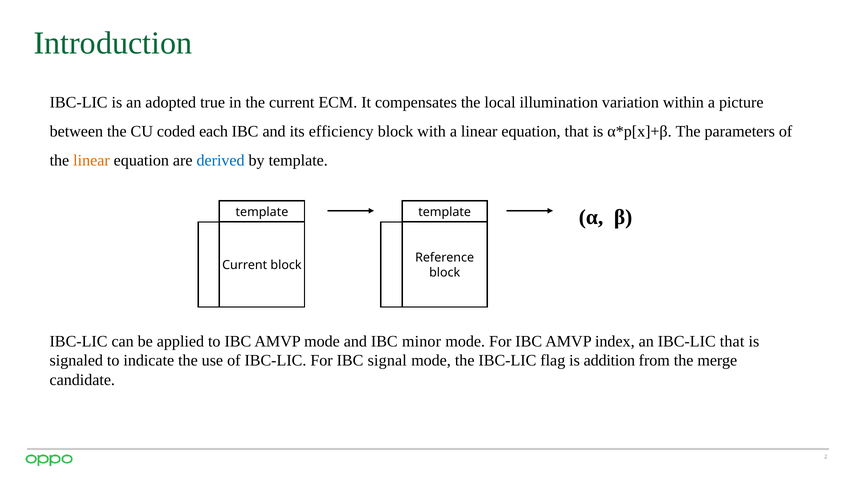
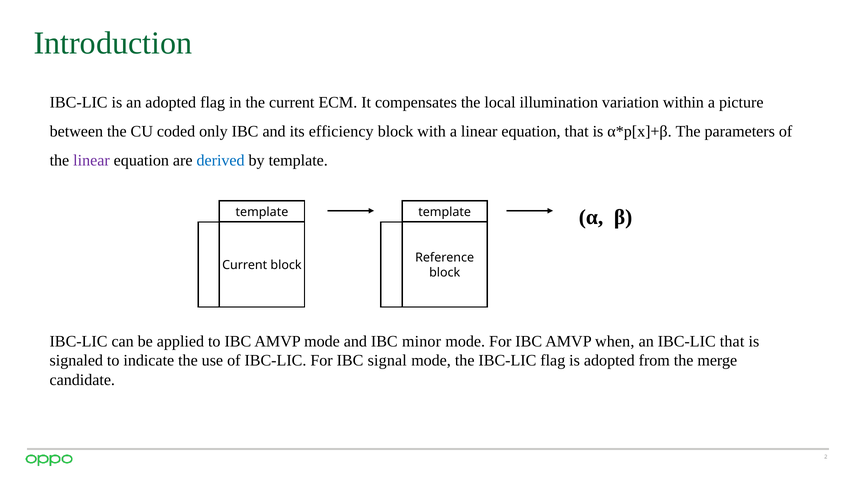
adopted true: true -> flag (213, 103)
each: each -> only (213, 132)
linear colour: orange -> purple (91, 161)
index: index -> when (615, 342)
is addition: addition -> adopted (609, 361)
